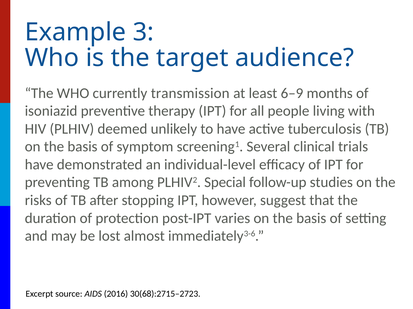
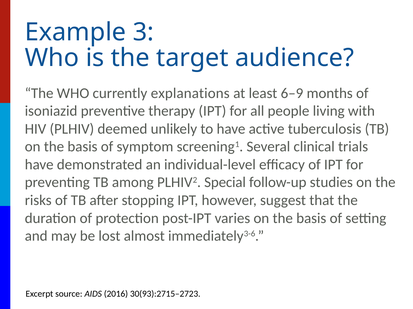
transmission: transmission -> explanations (190, 93)
30(68):2715–2723: 30(68):2715–2723 -> 30(93):2715–2723 (165, 295)
